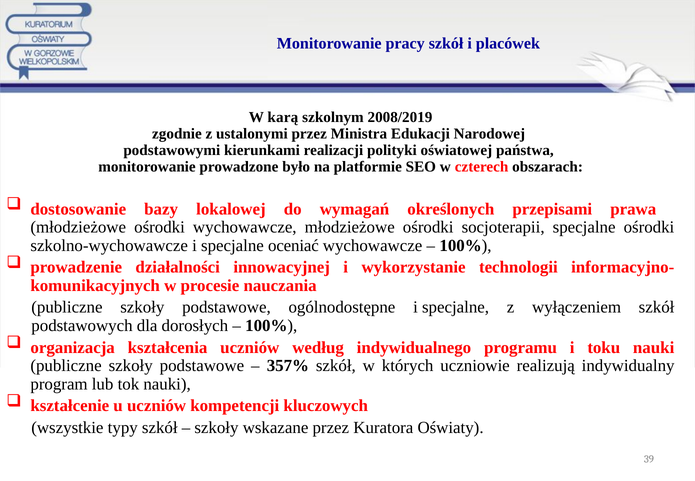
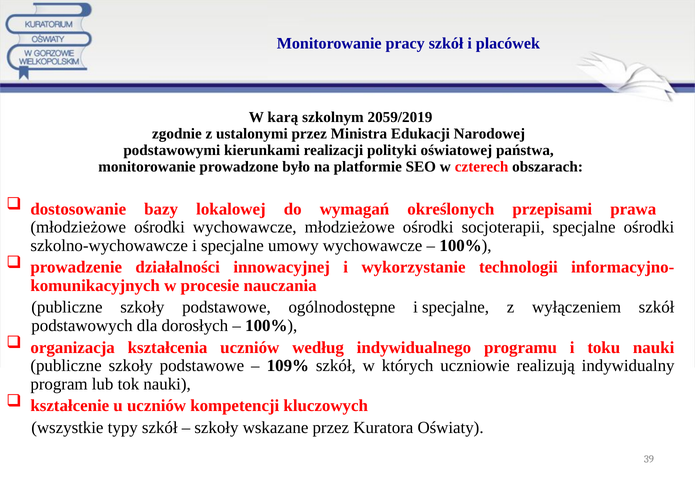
2008/2019: 2008/2019 -> 2059/2019 (400, 118)
oceniać: oceniać -> umowy (293, 246)
357%: 357% -> 109% (288, 366)
